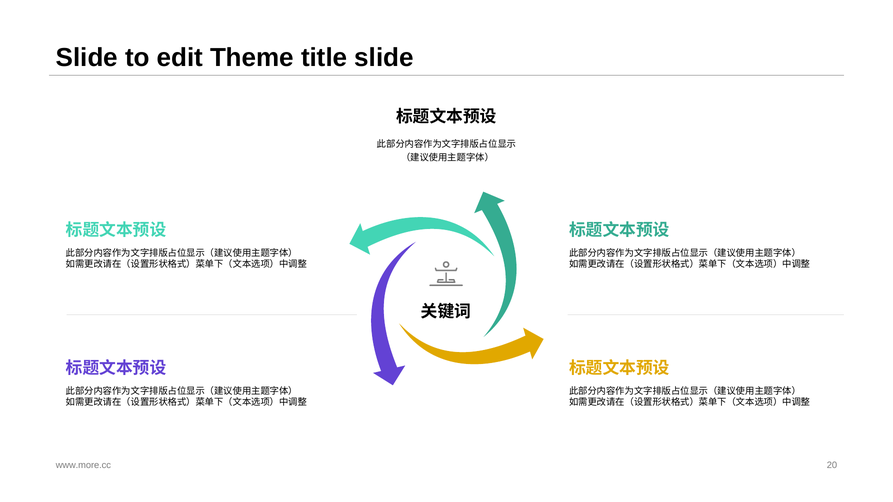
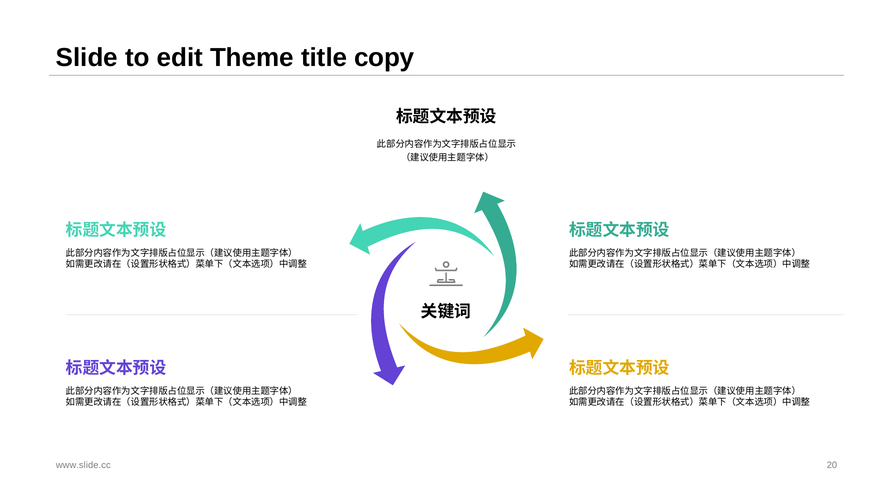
title slide: slide -> copy (384, 58)
www.more.cc: www.more.cc -> www.slide.cc (83, 465)
